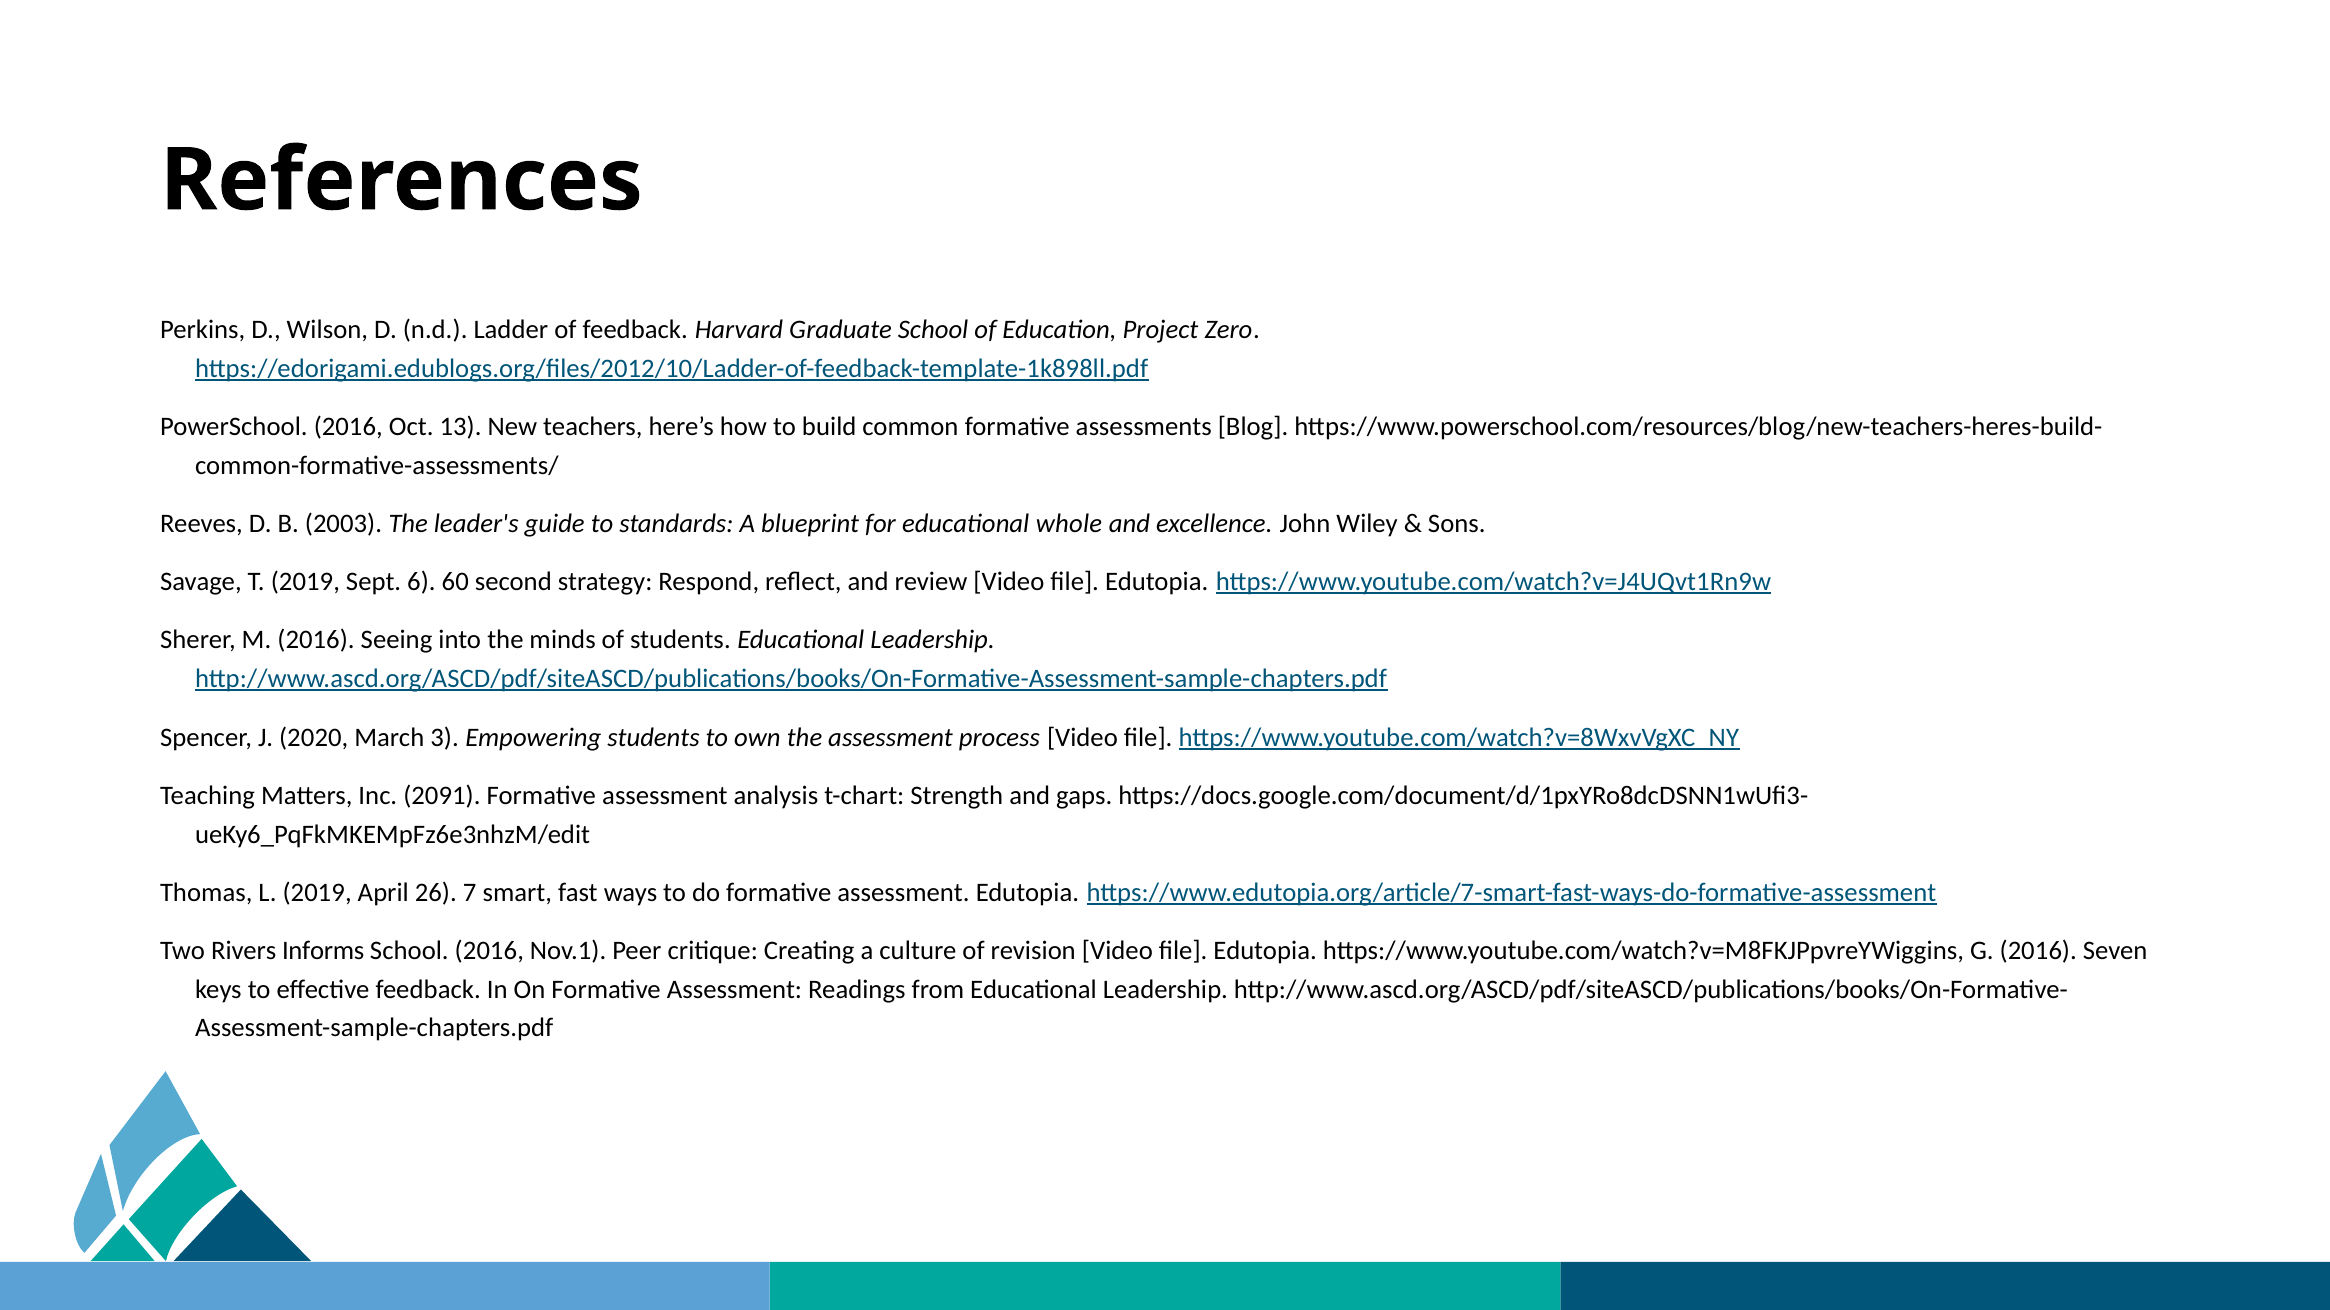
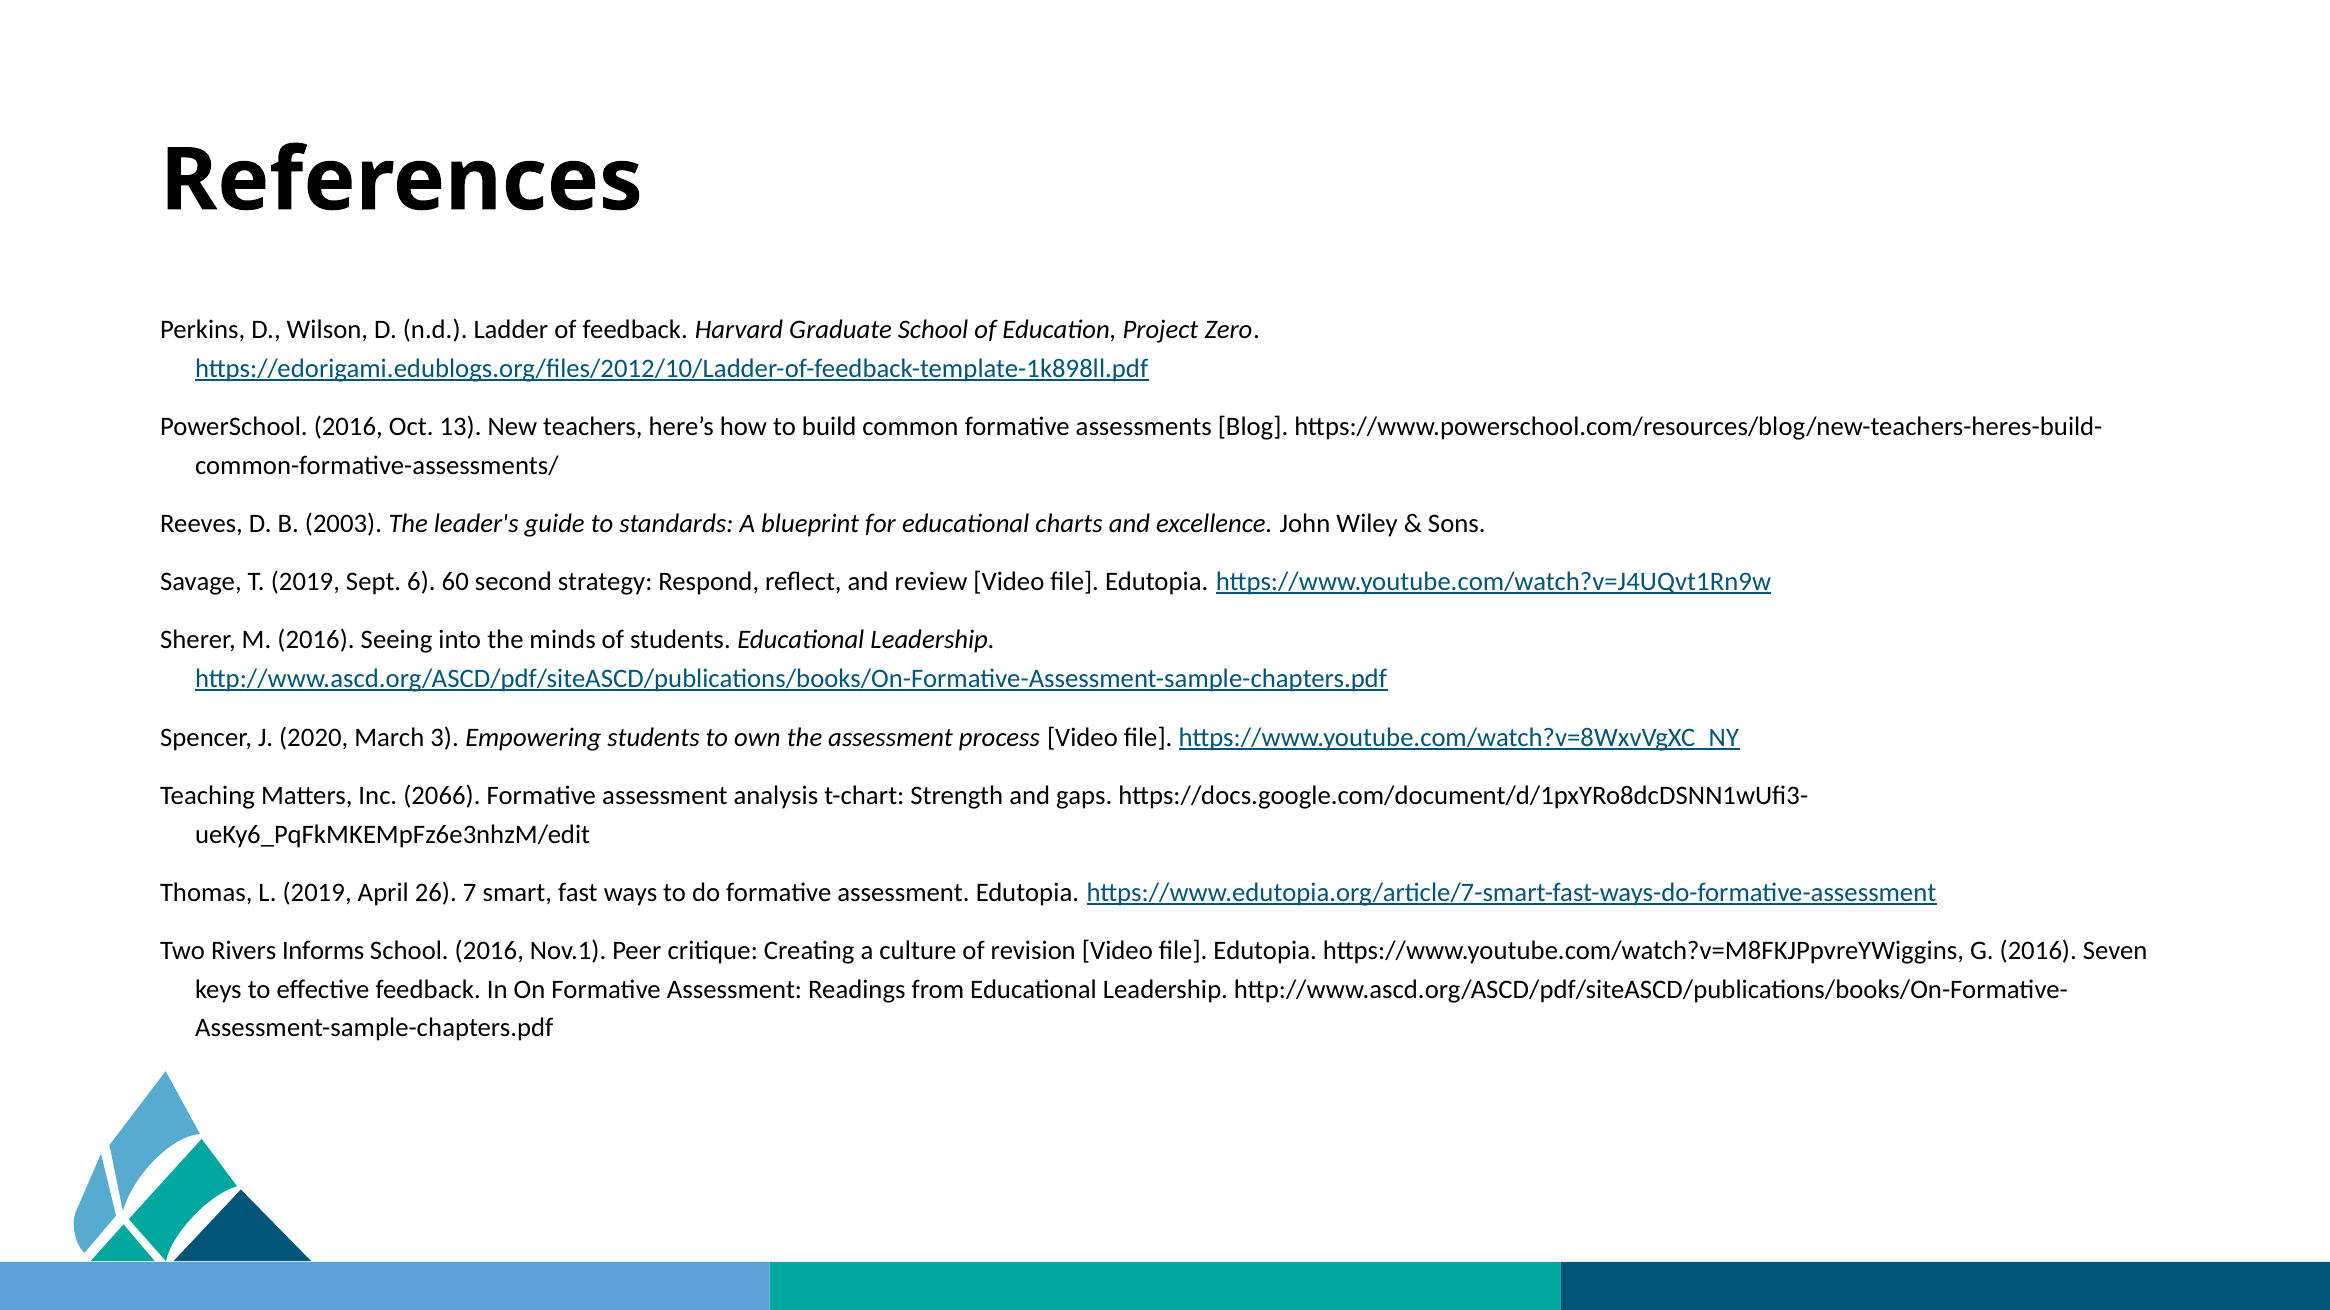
whole: whole -> charts (1069, 524)
2091: 2091 -> 2066 (442, 796)
